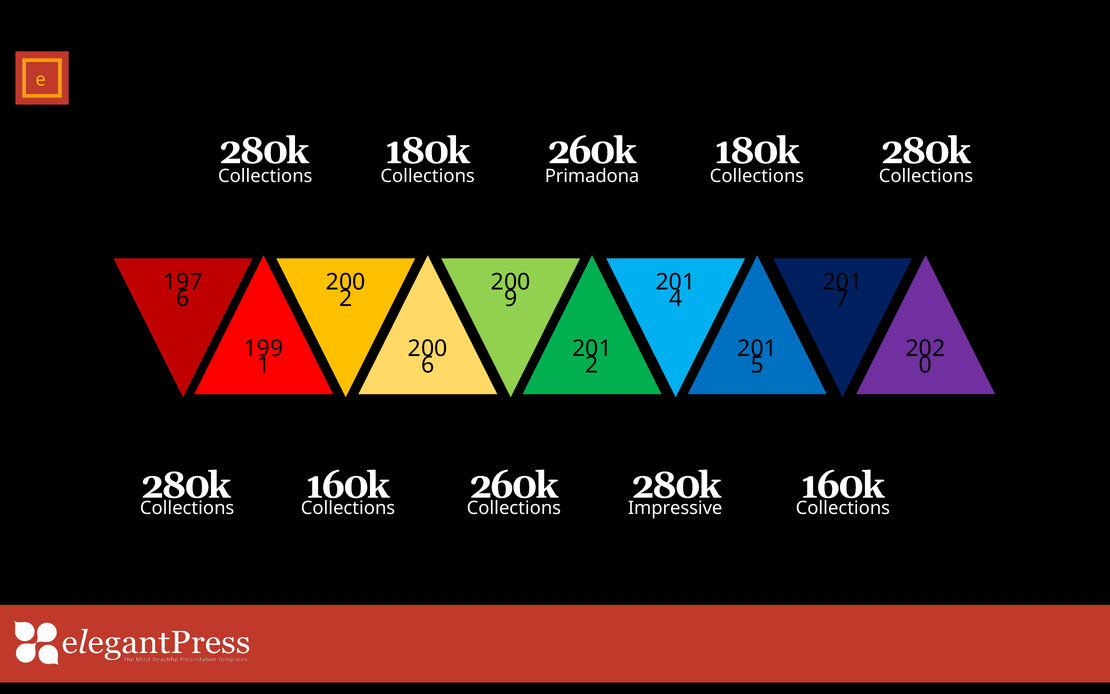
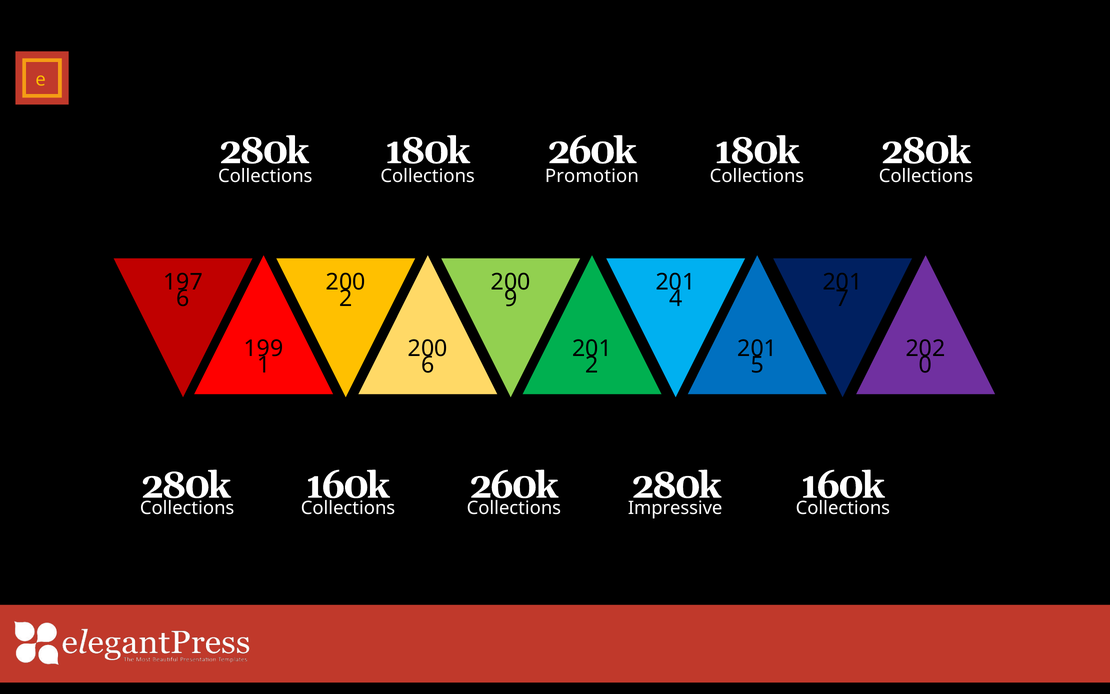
Primadona: Primadona -> Promotion (592, 176)
